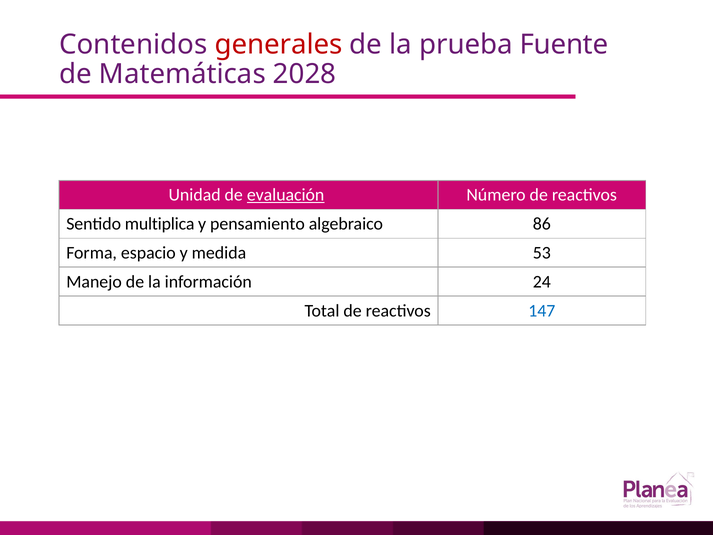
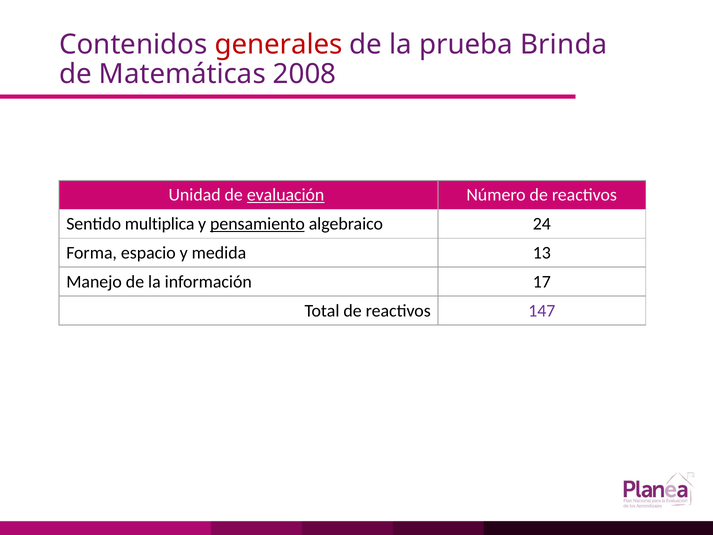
Fuente: Fuente -> Brinda (564, 44)
2028: 2028 -> 2008 (305, 74)
pensamiento underline: none -> present (257, 224)
86: 86 -> 24 (542, 224)
53: 53 -> 13 (542, 253)
24: 24 -> 17 (542, 282)
147 colour: blue -> purple (542, 311)
